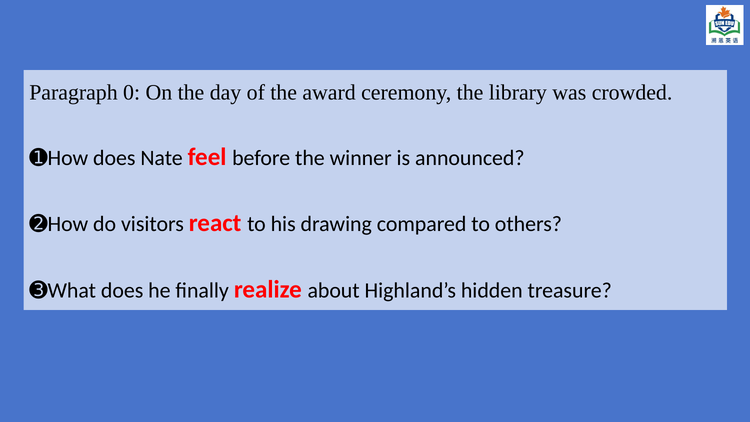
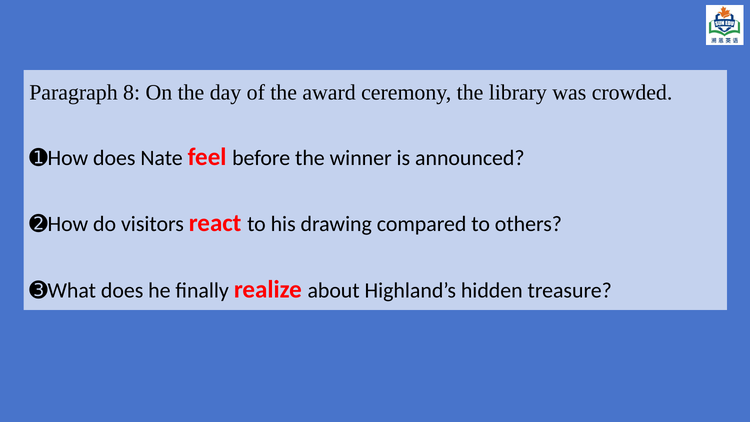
0: 0 -> 8 (132, 93)
